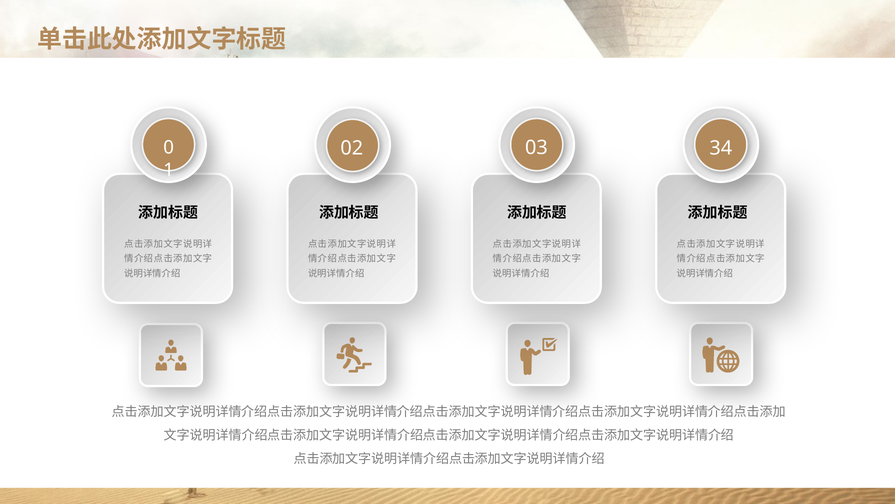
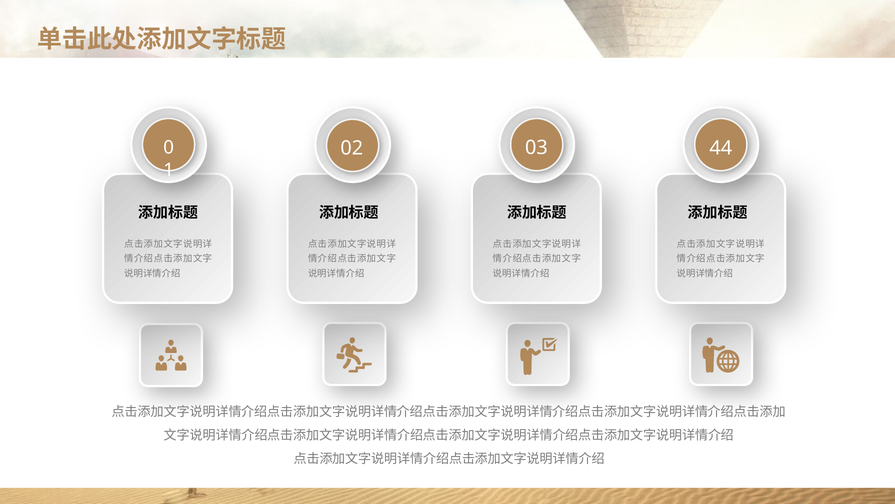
34: 34 -> 44 (721, 148)
